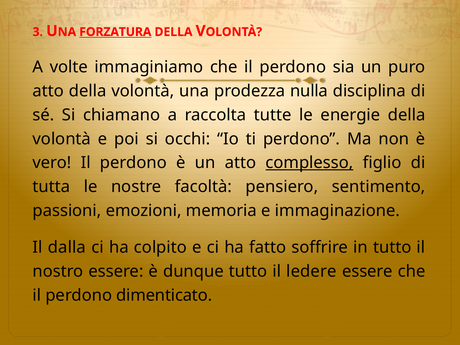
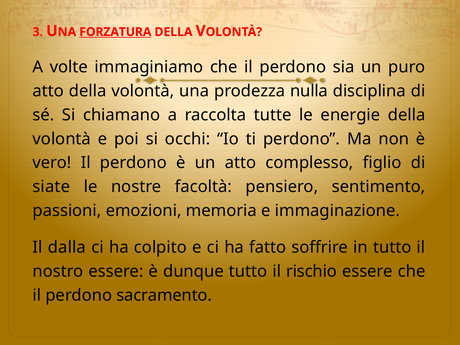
complesso underline: present -> none (309, 163)
tutta: tutta -> siate (51, 187)
ledere: ledere -> rischio (312, 271)
dimenticato: dimenticato -> sacramento (164, 295)
